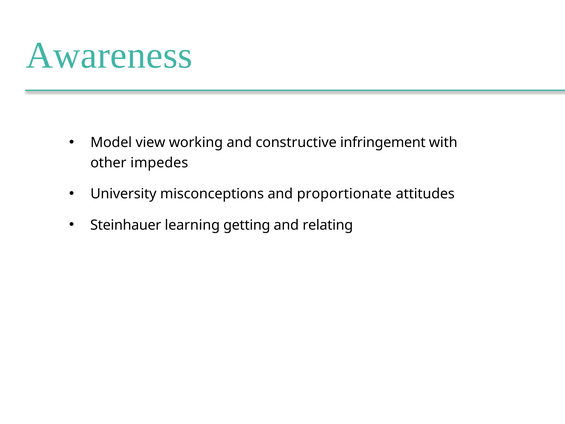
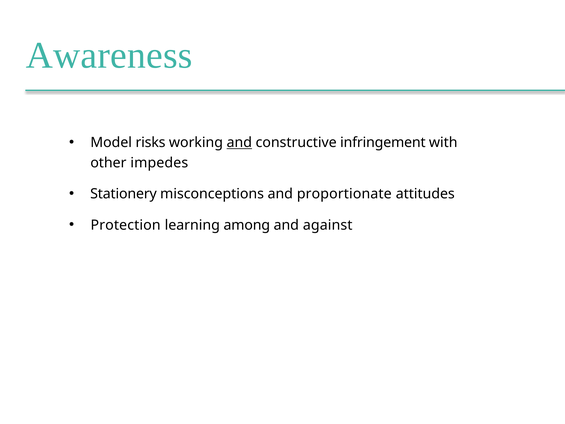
view: view -> risks (151, 143)
and underline: none -> present (239, 143)
University: University -> Stationery (123, 194)
Steinhauer: Steinhauer -> Protection (126, 225)
getting: getting -> among (247, 225)
relating: relating -> against (328, 225)
